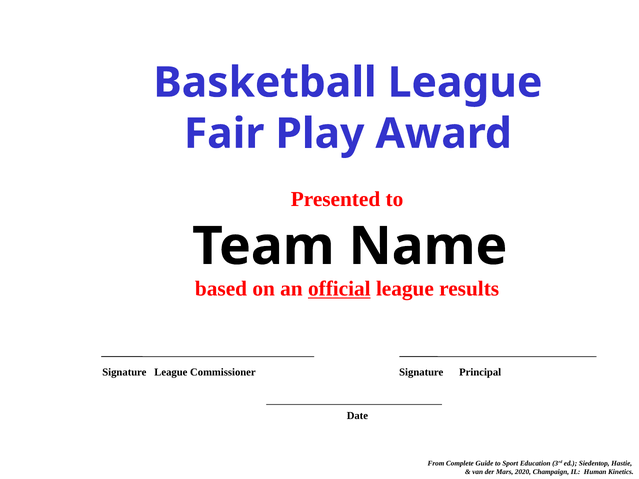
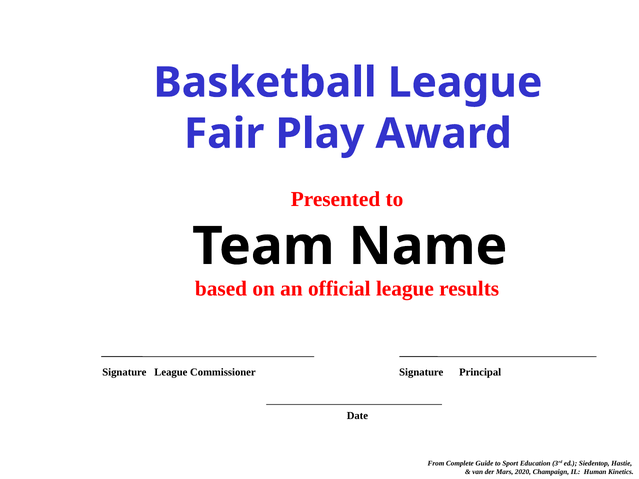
official underline: present -> none (339, 289)
